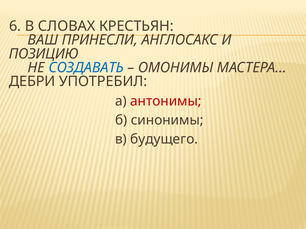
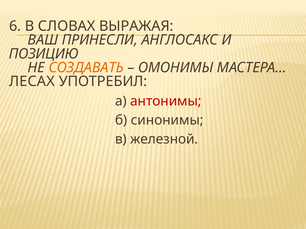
КРЕСТЬЯН: КРЕСТЬЯН -> ВЫРАЖАЯ (136, 26)
СОЗДАВАТЬ colour: blue -> orange (86, 68)
ДЕБРИ: ДЕБРИ -> ЛЕСАХ (32, 82)
будущего: будущего -> железной (164, 139)
